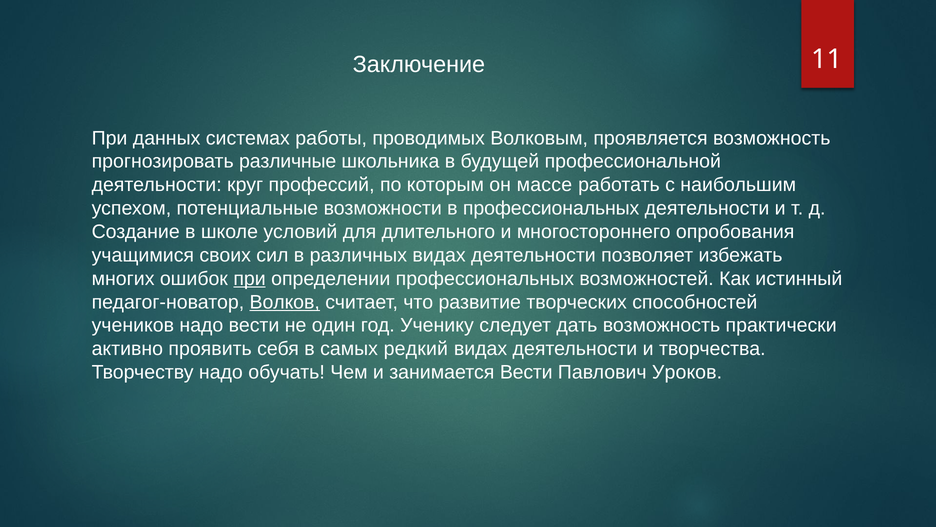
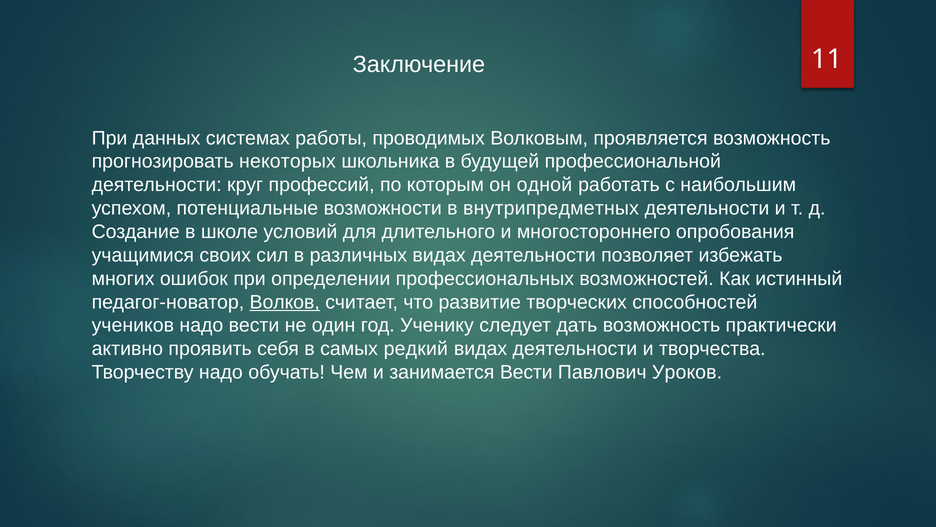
различные: различные -> некоторых (287, 161)
массе: массе -> одной (544, 185)
в профессиональных: профессиональных -> внутрипредметных (551, 208)
при underline: present -> none (250, 278)
